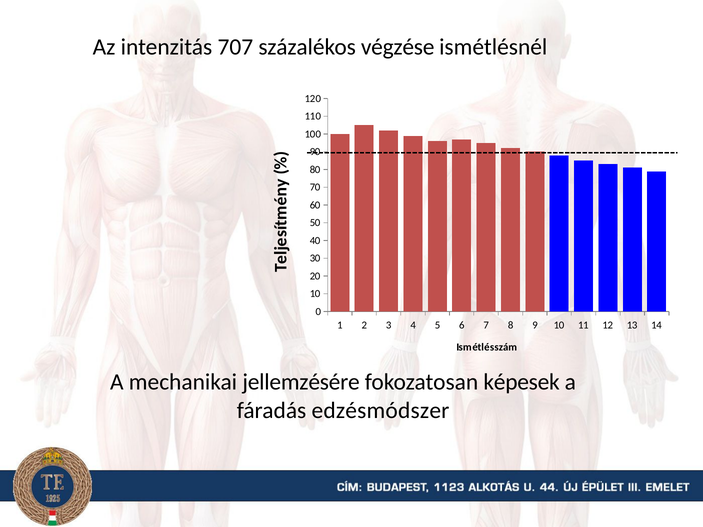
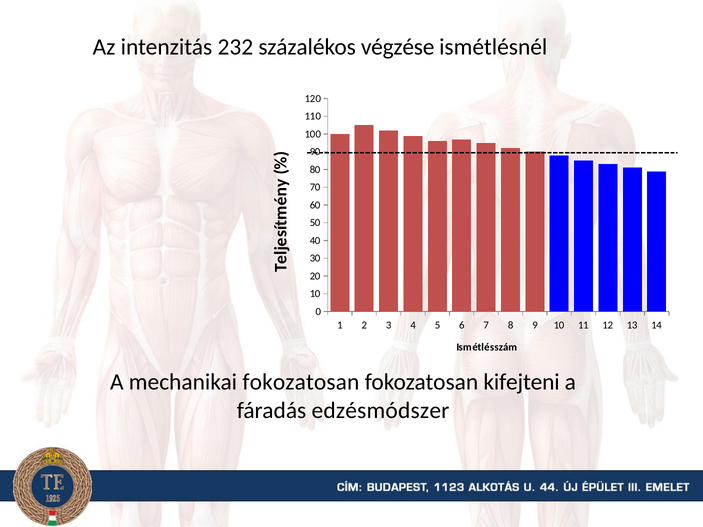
707: 707 -> 232 (235, 47)
mechanikai jellemzésére: jellemzésére -> fokozatosan (301, 382)
képesek: képesek -> kifejteni (522, 382)
